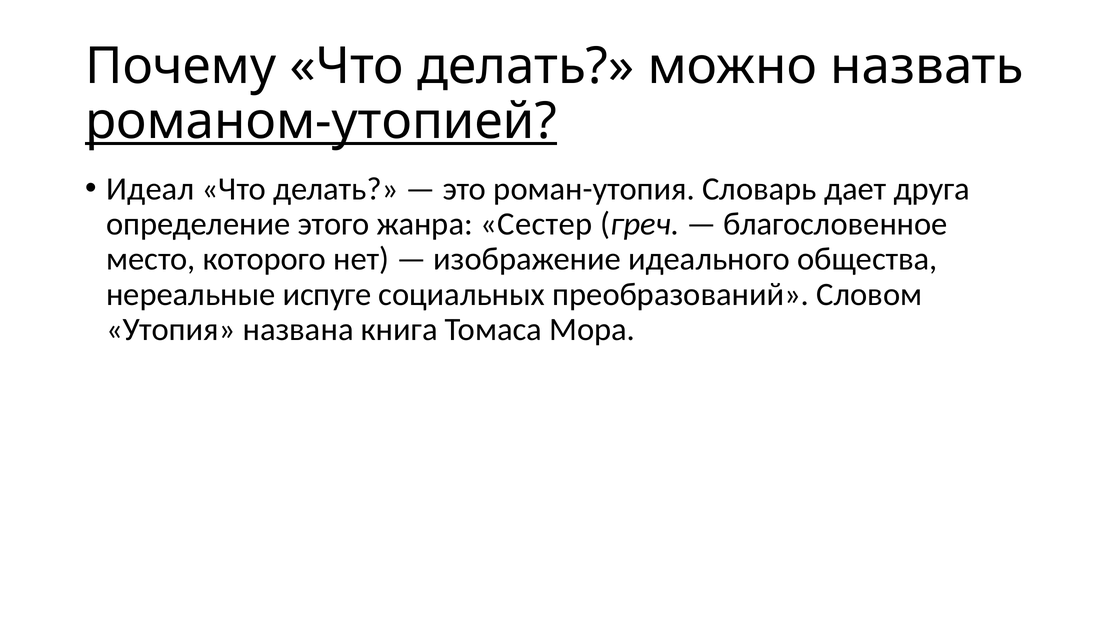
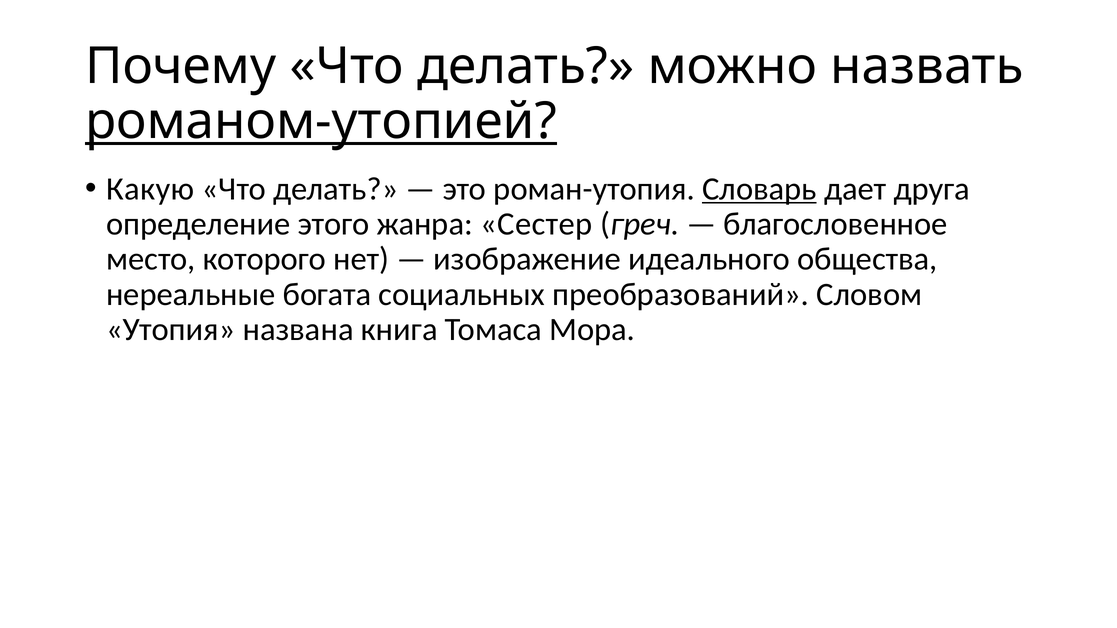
Идеал: Идеал -> Какую (150, 189)
Словарь underline: none -> present (759, 189)
испуге: испуге -> богата (327, 294)
